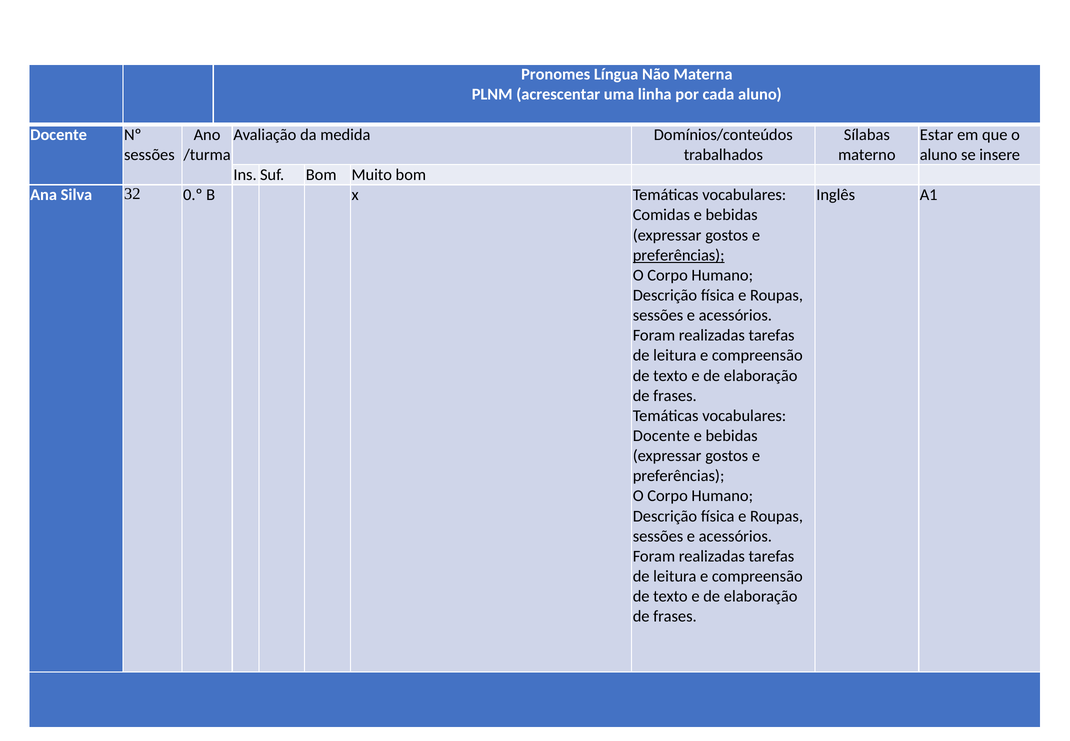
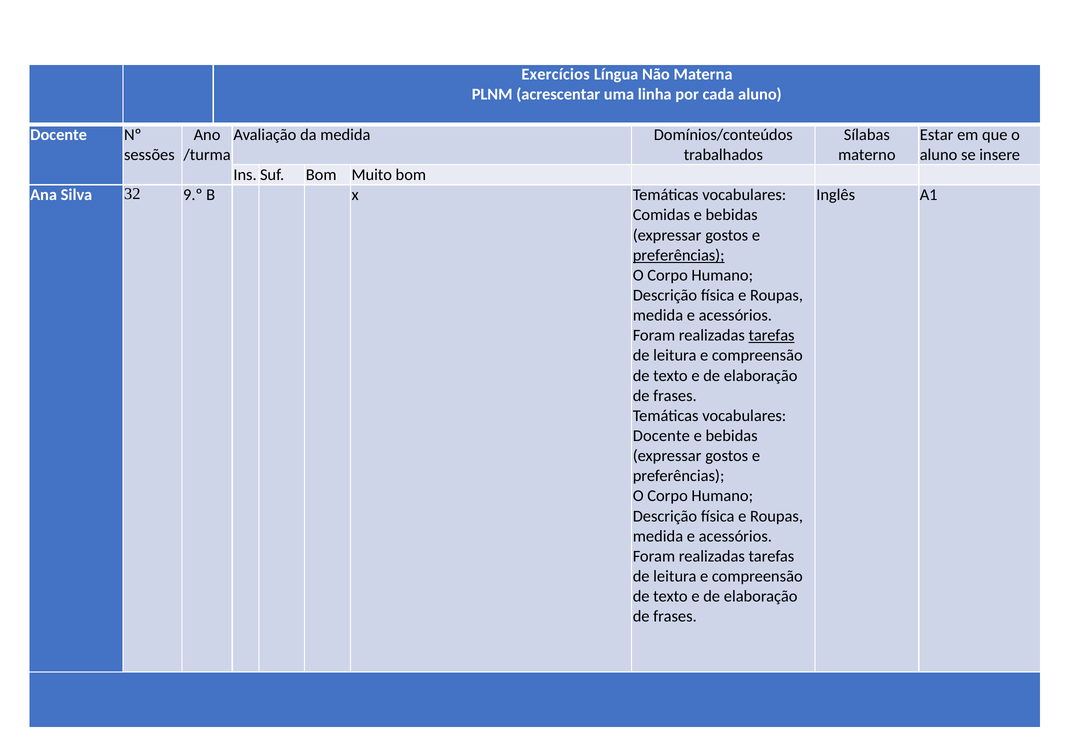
Pronomes: Pronomes -> Exercícios (556, 74)
0.º: 0.º -> 9.º (193, 195)
sessões: sessões -> medida (658, 315)
tarefas underline: none -> present (772, 335)
sessões: sessões -> medida (658, 536)
